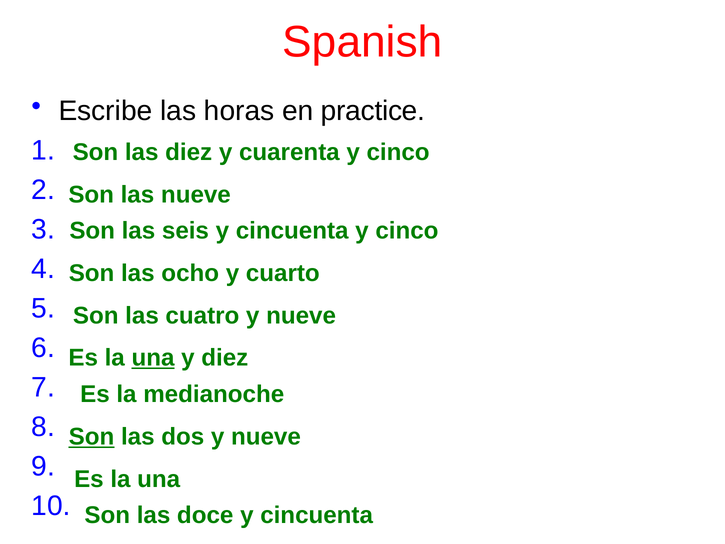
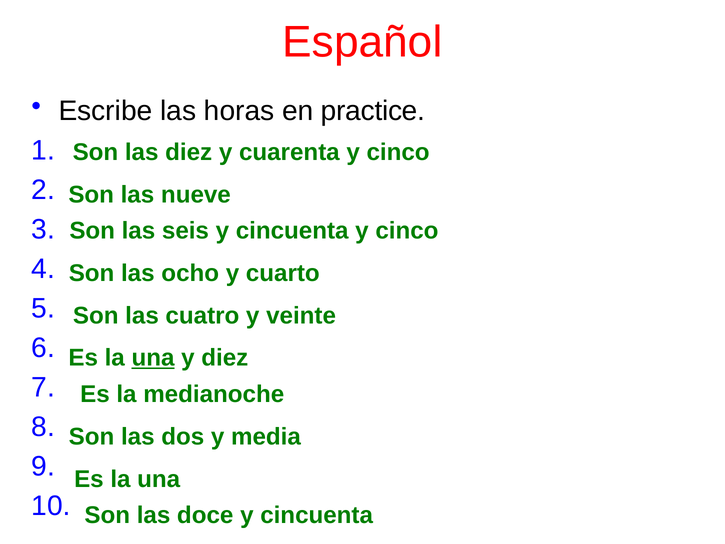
Spanish: Spanish -> Español (362, 42)
cuatro y nueve: nueve -> veinte (301, 315)
Son underline: present -> none (92, 437)
dos y nueve: nueve -> media (266, 437)
